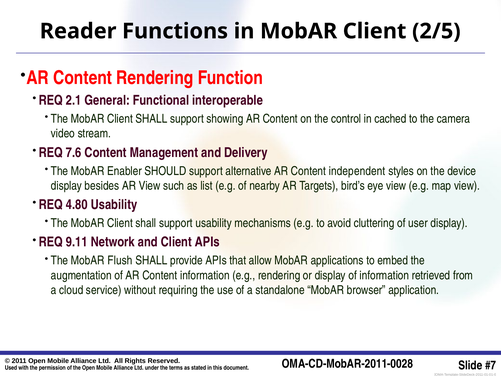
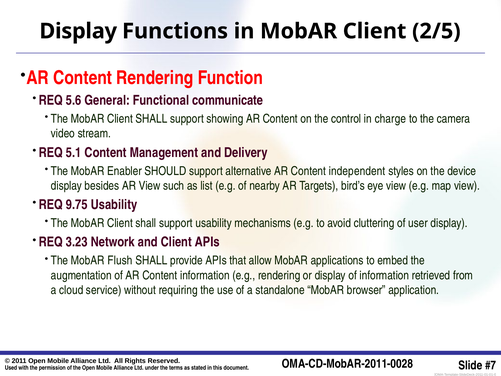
Reader: Reader -> Display (78, 31)
2.1: 2.1 -> 5.6 (74, 100)
interoperable: interoperable -> communicate (228, 100)
cached: cached -> charge (390, 119)
7.6: 7.6 -> 5.1 (74, 152)
4.80: 4.80 -> 9.75 (77, 205)
9.11: 9.11 -> 3.23 (77, 242)
